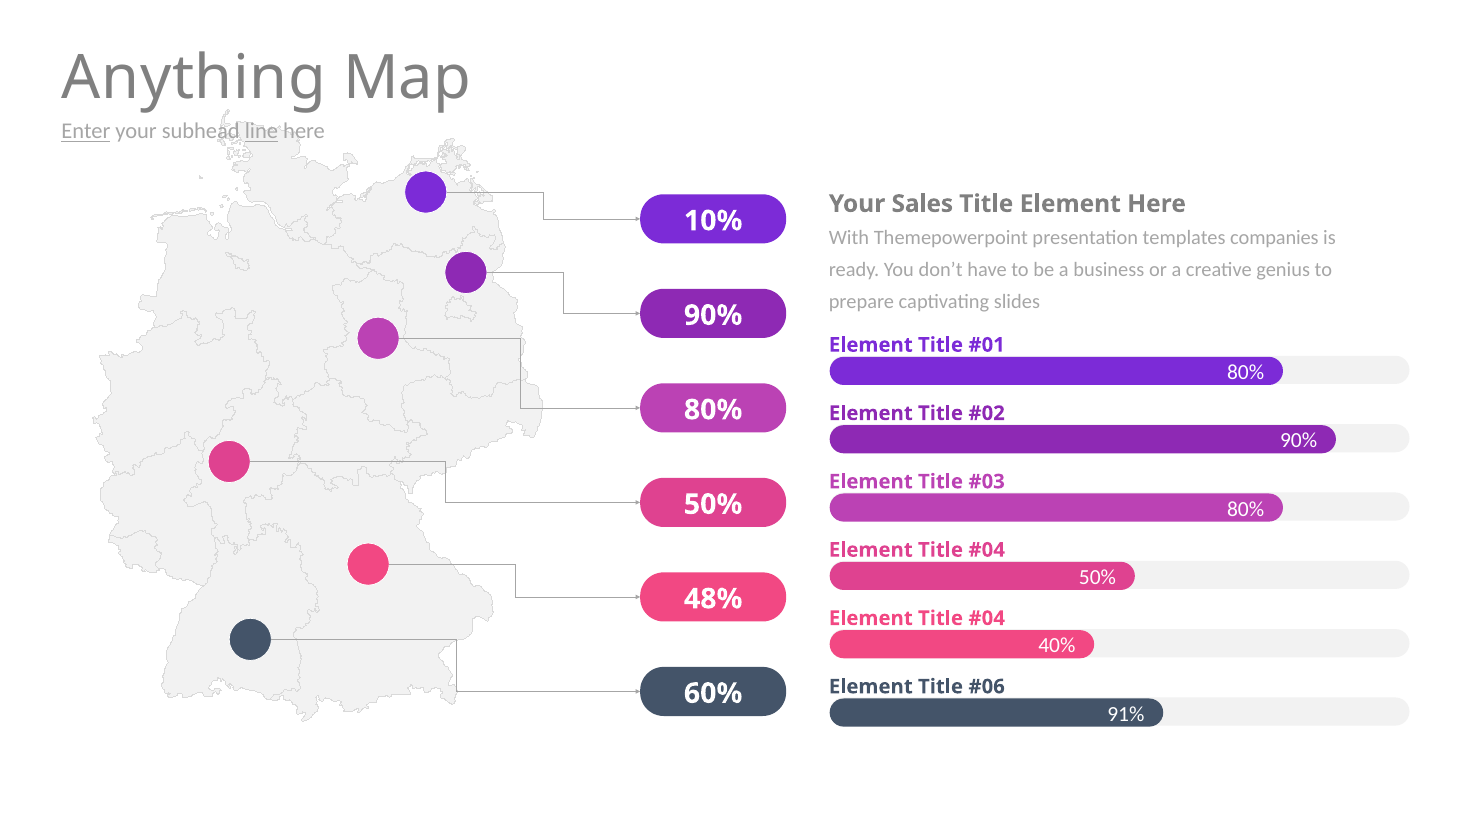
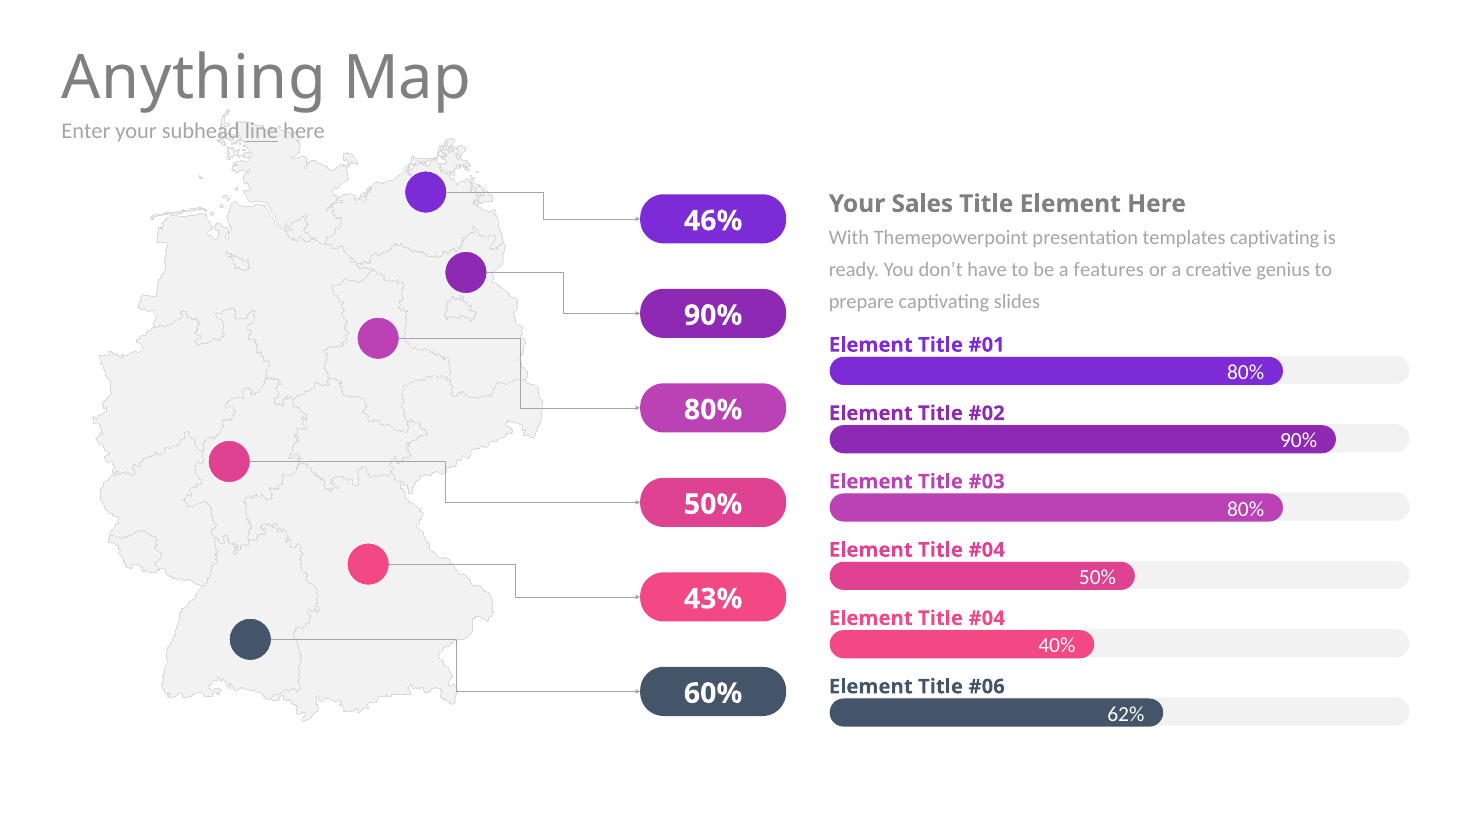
Enter underline: present -> none (86, 132)
10%: 10% -> 46% (713, 221)
templates companies: companies -> captivating (1274, 238)
business: business -> features (1109, 270)
48%: 48% -> 43% (713, 599)
91%: 91% -> 62% (1126, 714)
